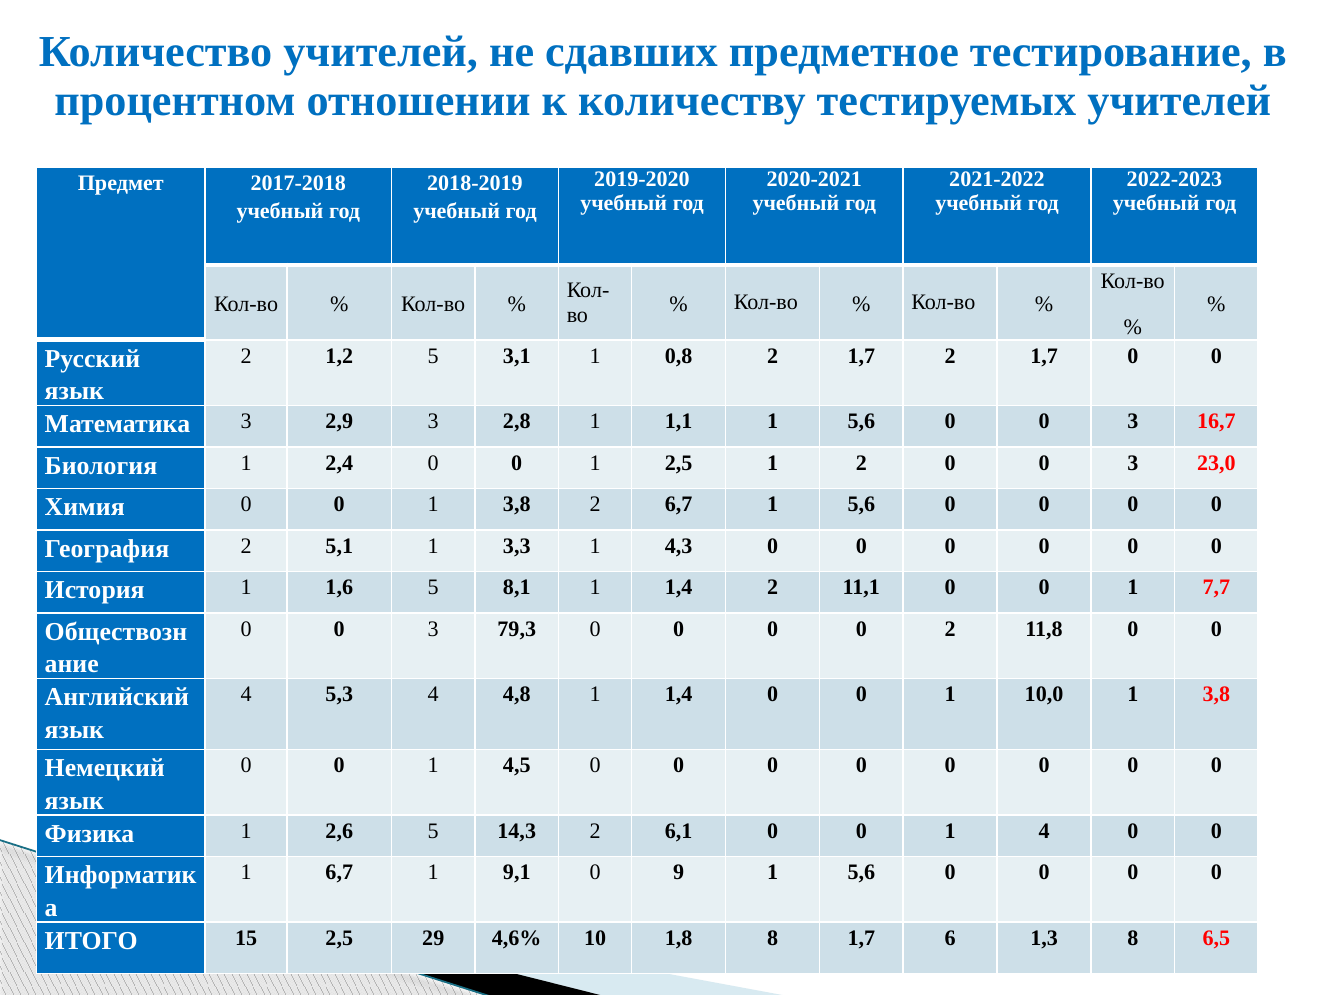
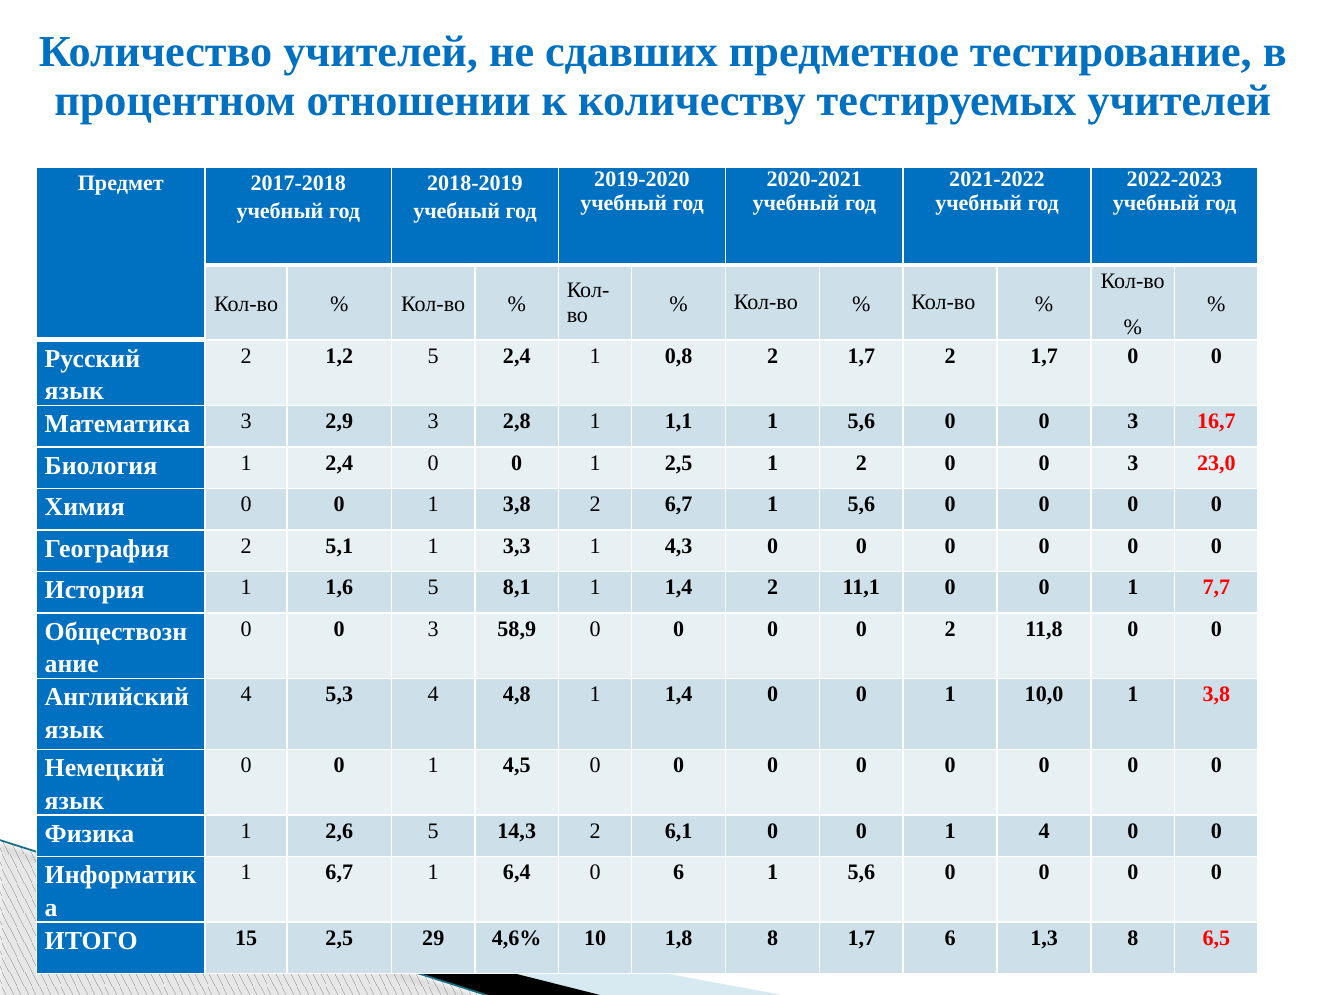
5 3,1: 3,1 -> 2,4 (517, 356)
79,3: 79,3 -> 58,9 (517, 629)
9,1: 9,1 -> 6,4 (517, 872)
0 9: 9 -> 6 (679, 872)
